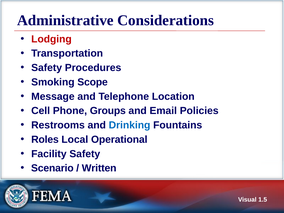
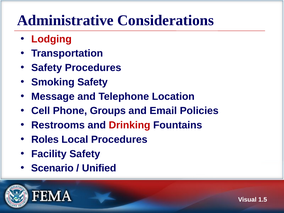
Smoking Scope: Scope -> Safety (93, 82)
Drinking colour: blue -> red (130, 125)
Local Operational: Operational -> Procedures (119, 139)
Written: Written -> Unified (99, 168)
